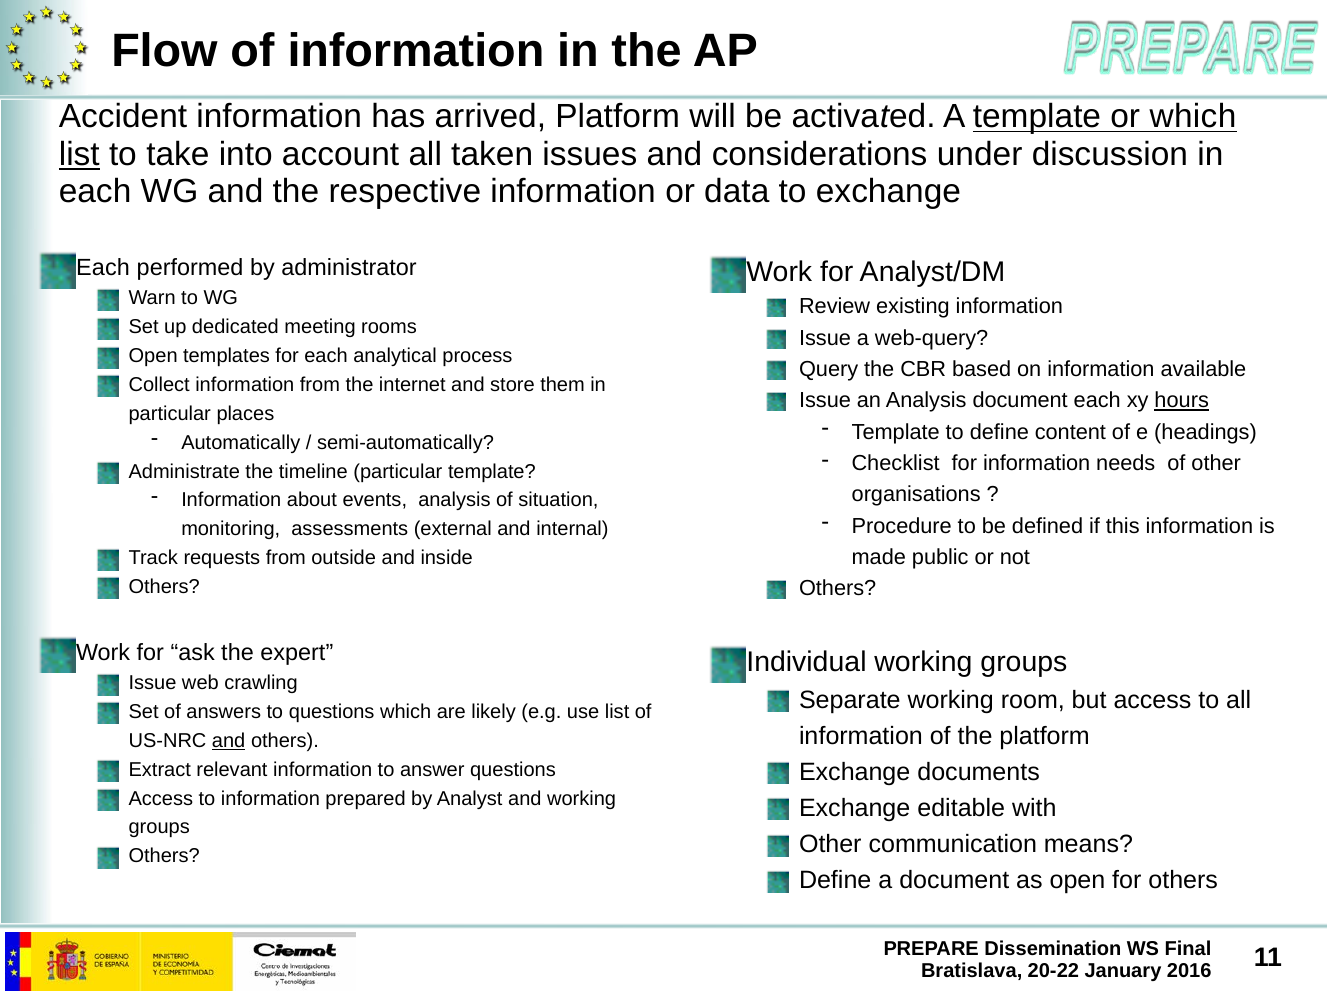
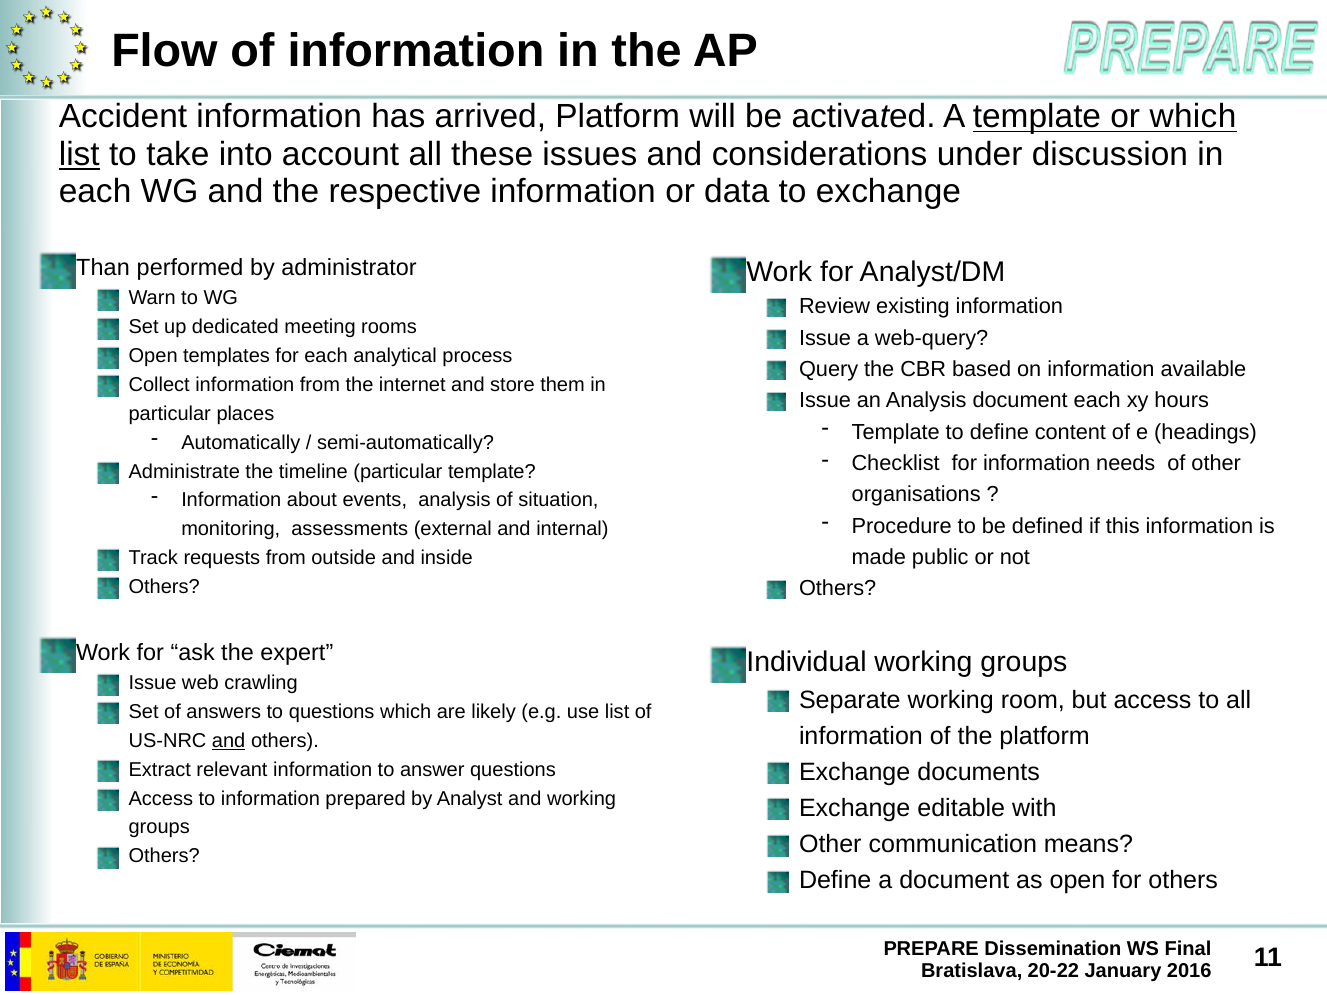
taken: taken -> these (492, 154)
Each: Each -> Than (103, 268)
hours underline: present -> none (1182, 401)
